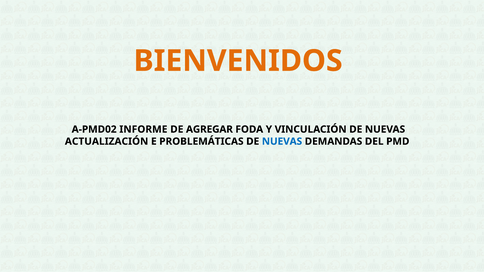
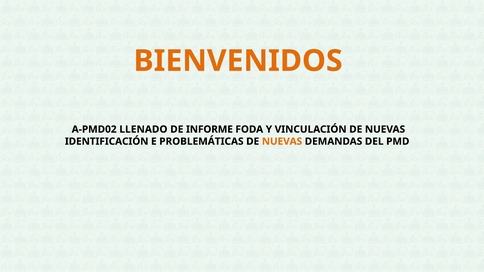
INFORME: INFORME -> LLENADO (143, 129)
AGREGAR: AGREGAR -> INFORME (209, 129)
ACTUALIZACIÓN: ACTUALIZACIÓN -> IDENTIFICACIÓN (107, 142)
NUEVAS colour: blue -> orange (282, 142)
